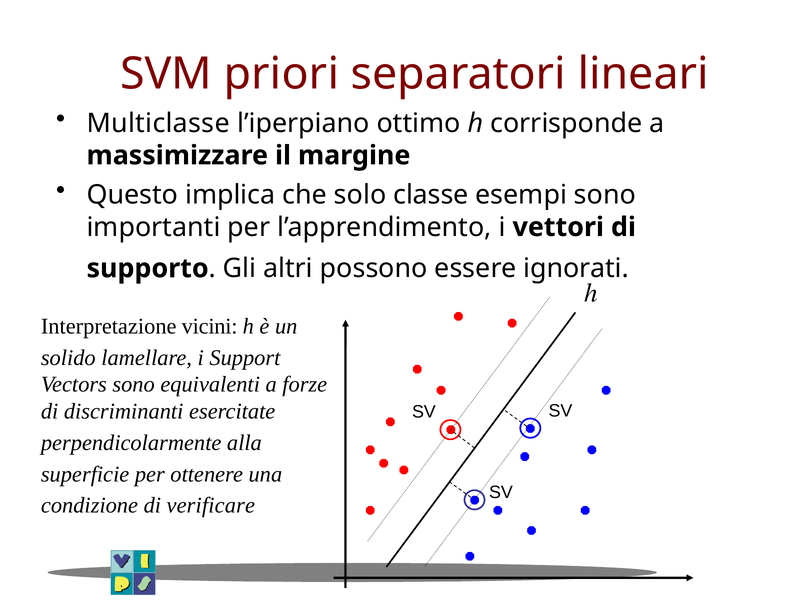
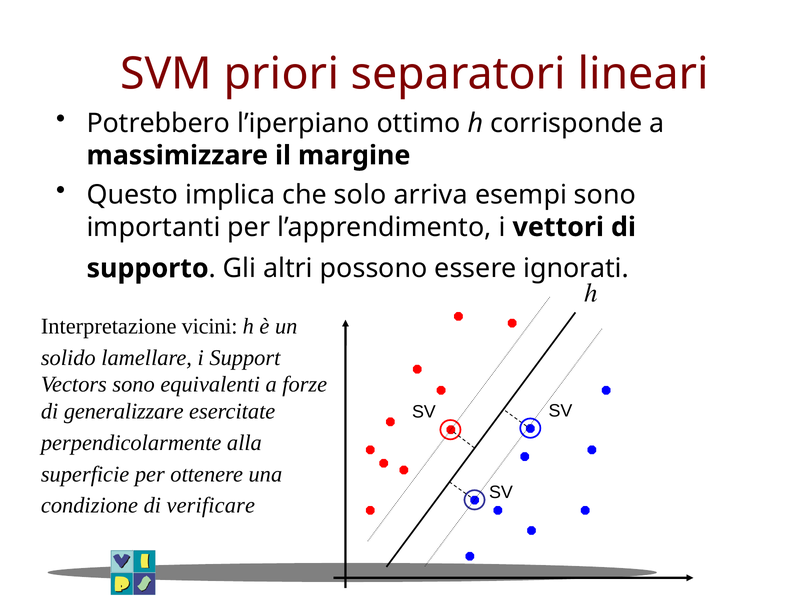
Multiclasse: Multiclasse -> Potrebbero (158, 123)
classe: classe -> arriva (431, 195)
discriminanti: discriminanti -> generalizzare (124, 411)
